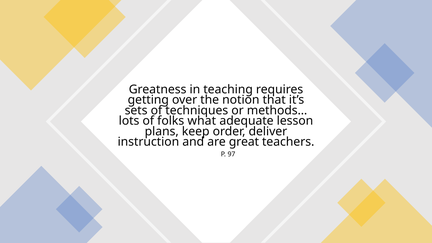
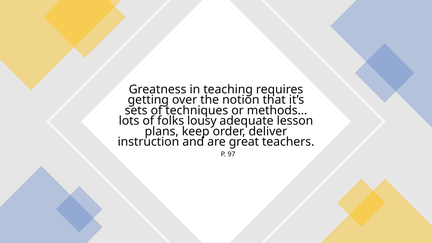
what: what -> lousy (202, 121)
